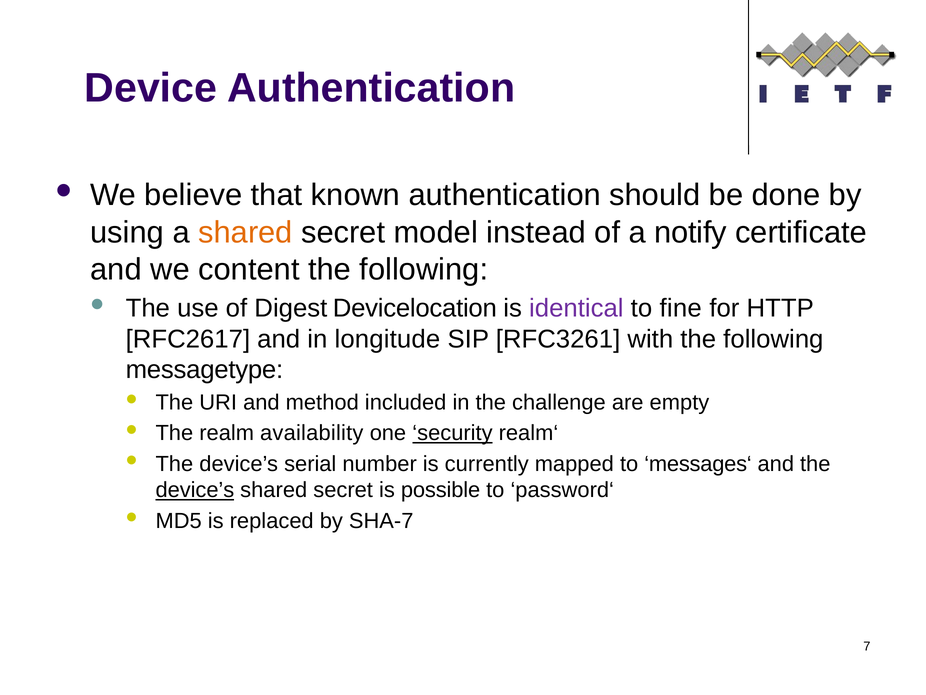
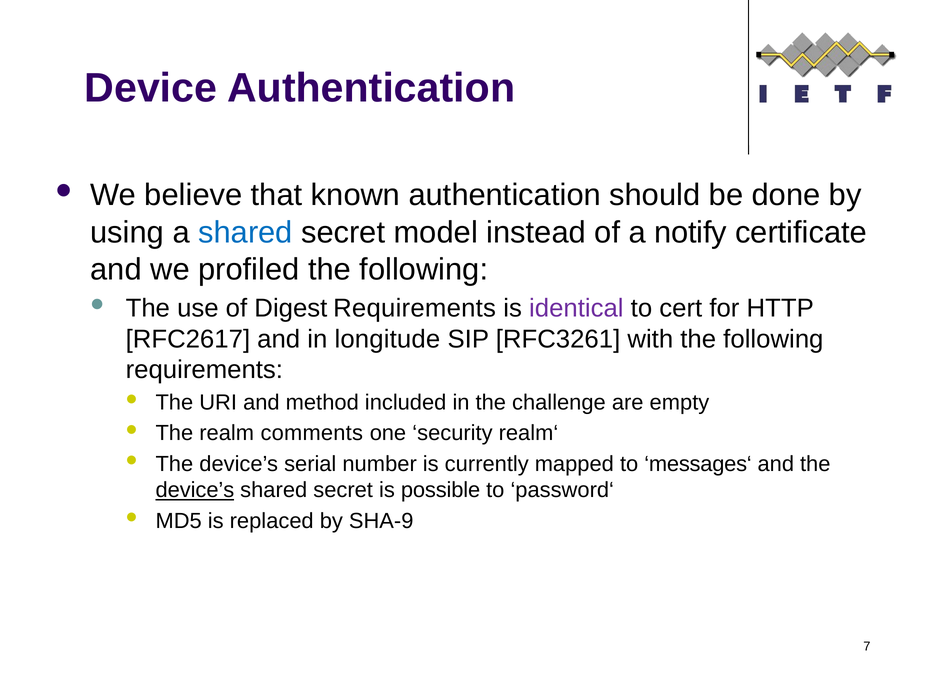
shared colour: orange -> blue (245, 232)
content: content -> profiled (249, 269)
Digest Devicelocation: Devicelocation -> Requirements (415, 308)
fine: fine -> cert (681, 308)
messagetype: messagetype -> requirements (204, 370)
availability: availability -> comments (312, 433)
security underline: present -> none (452, 433)
SHA-7: SHA-7 -> SHA-9 (381, 520)
